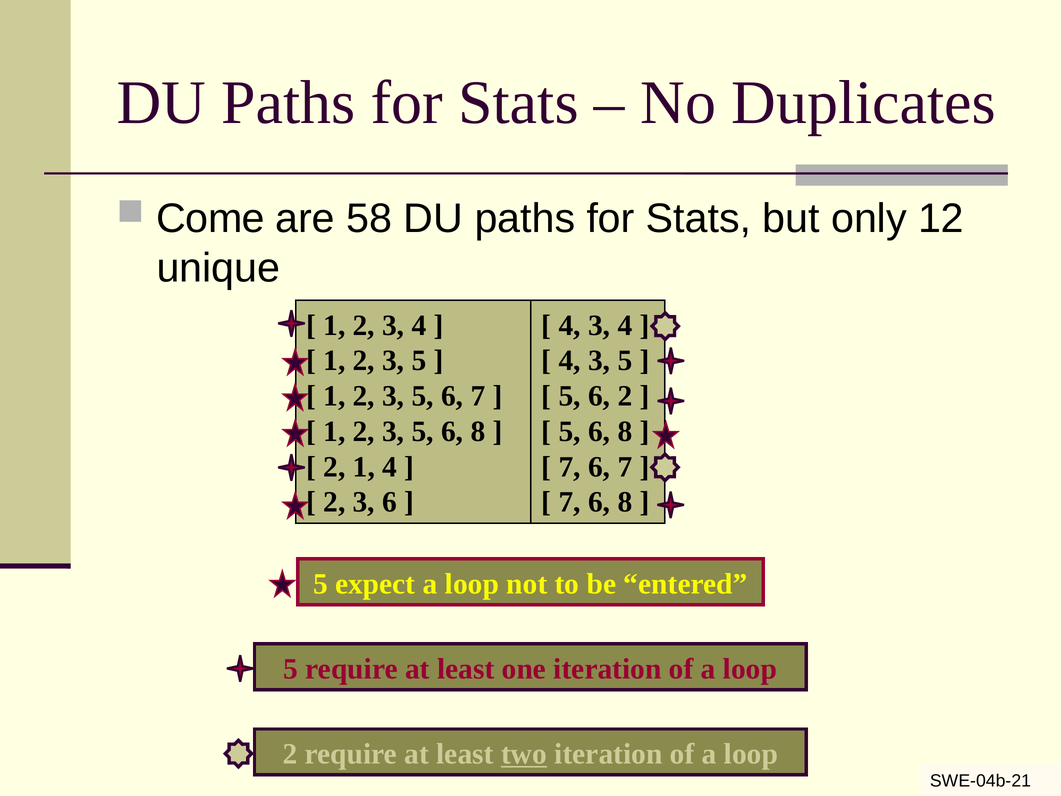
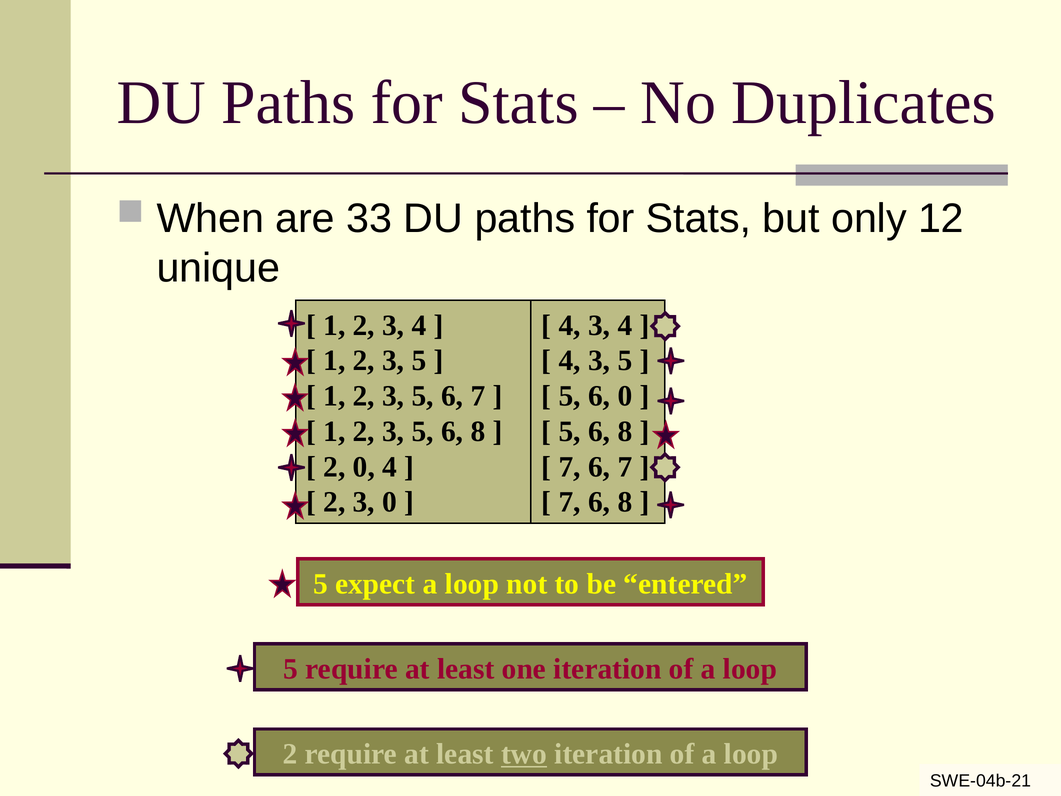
Come: Come -> When (210, 219)
58: 58 -> 33 (369, 219)
6 2: 2 -> 0 (625, 396)
2 1: 1 -> 0 (364, 467)
3 6: 6 -> 0 (390, 502)
